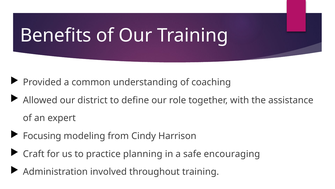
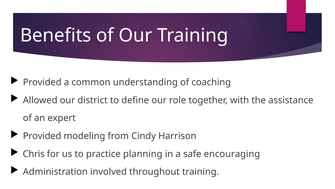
Focusing: Focusing -> Provided (42, 136)
Craft: Craft -> Chris (34, 154)
